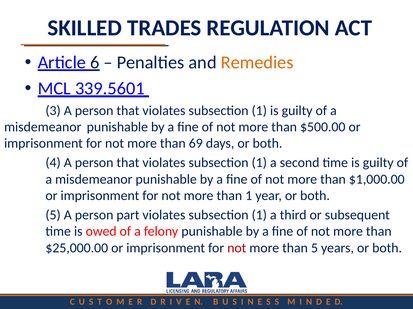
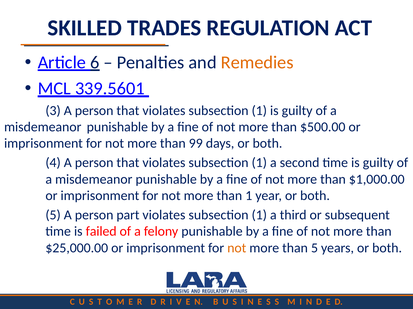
69: 69 -> 99 (196, 144)
owed: owed -> failed (101, 232)
not colour: red -> orange (237, 248)
